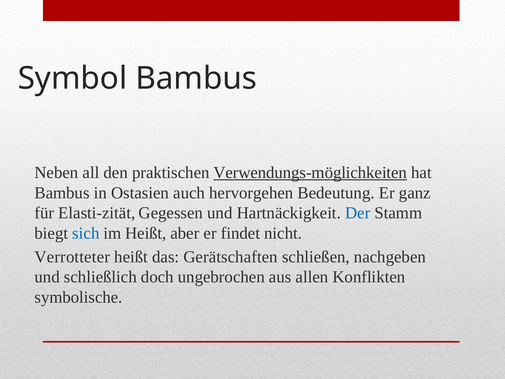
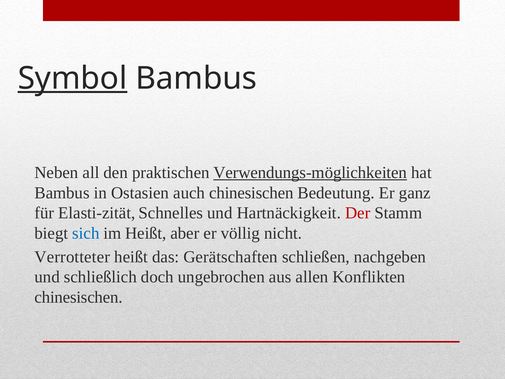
Symbol underline: none -> present (72, 78)
auch hervorgehen: hervorgehen -> chinesischen (251, 193)
Gegessen: Gegessen -> Schnelles (171, 213)
Der colour: blue -> red (358, 213)
findet: findet -> völlig (240, 233)
symbolische: symbolische -> chinesischen (79, 297)
